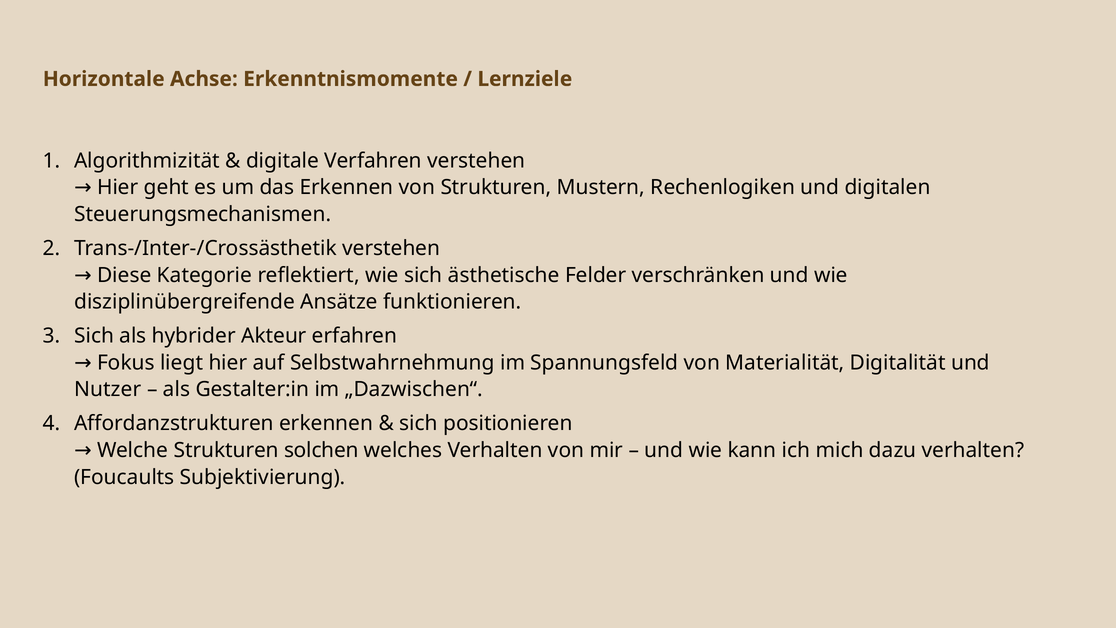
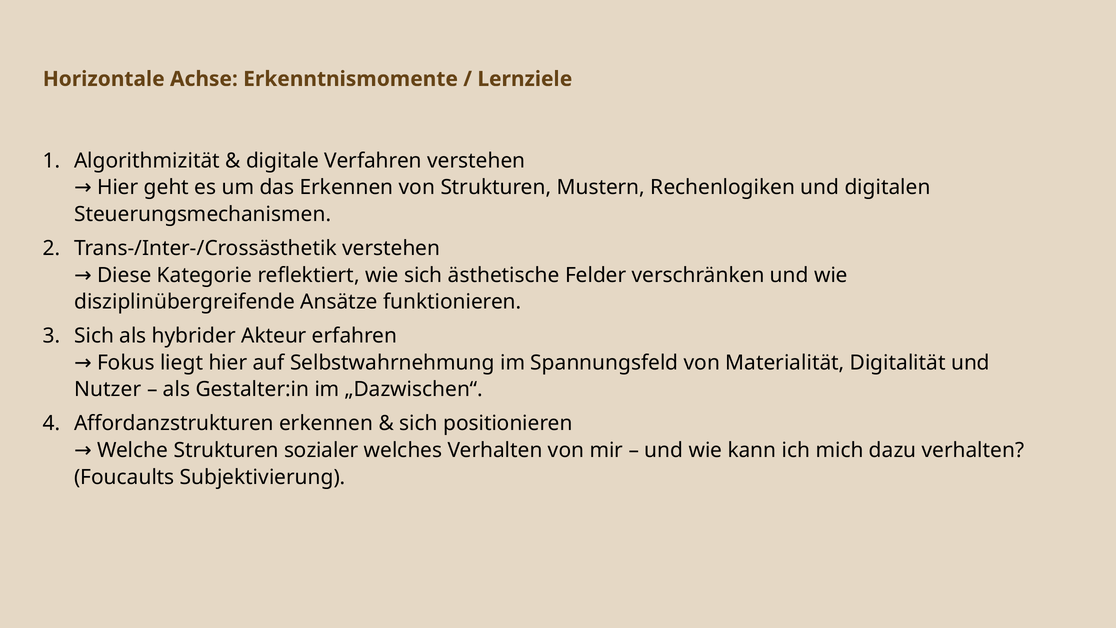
solchen: solchen -> sozialer (321, 450)
